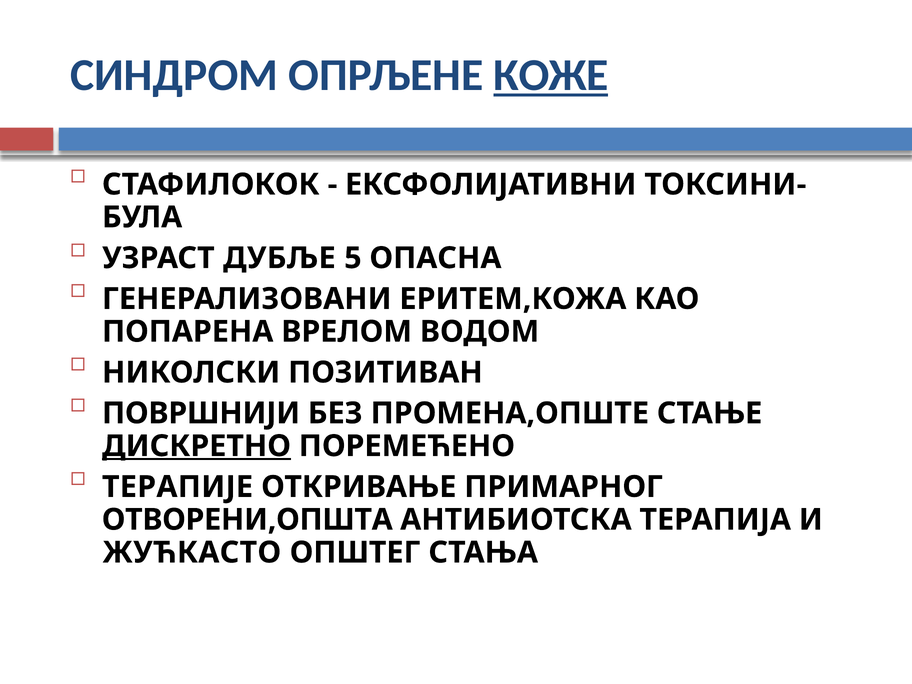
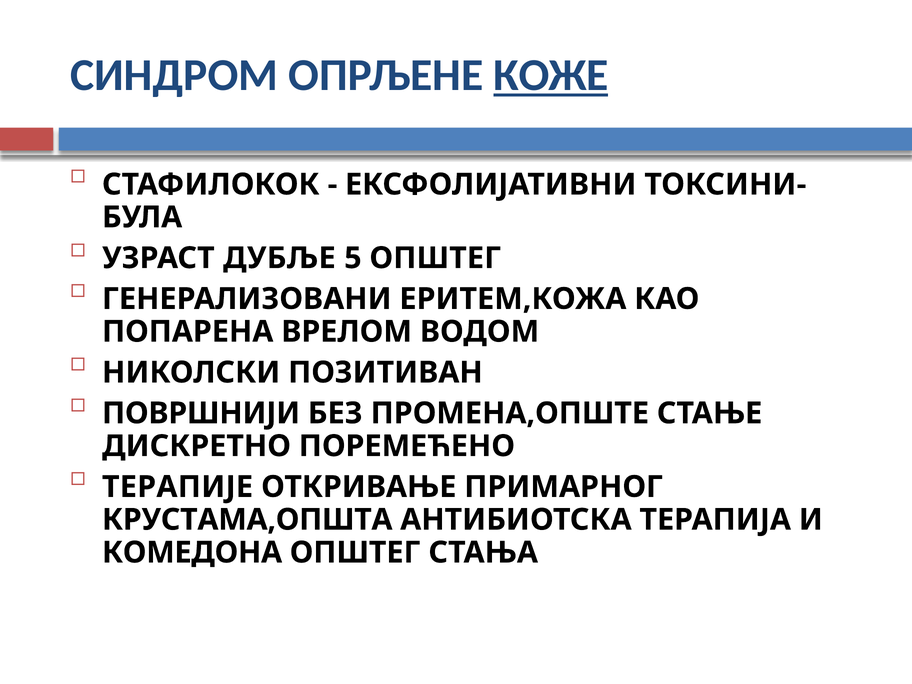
5 ОПАСНА: ОПАСНА -> ОПШТЕГ (435, 258)
ДИСКРЕТНО underline: present -> none (196, 446)
ОТВОРЕНИ,ОПШТА: ОТВОРЕНИ,ОПШТА -> КРУСТАМА,ОПШТА (247, 520)
ЖУЋКАСТО: ЖУЋКАСТО -> КОМЕДОНА (192, 552)
